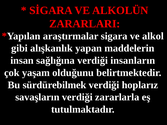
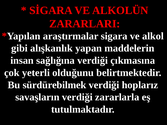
insanların: insanların -> çıkmasına (133, 61)
yaşam: yaşam -> yeterli (36, 73)
